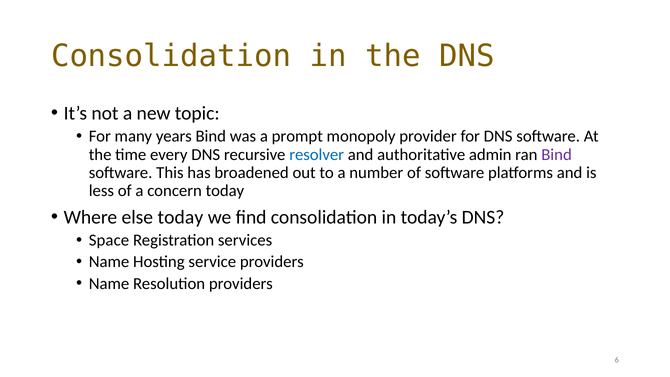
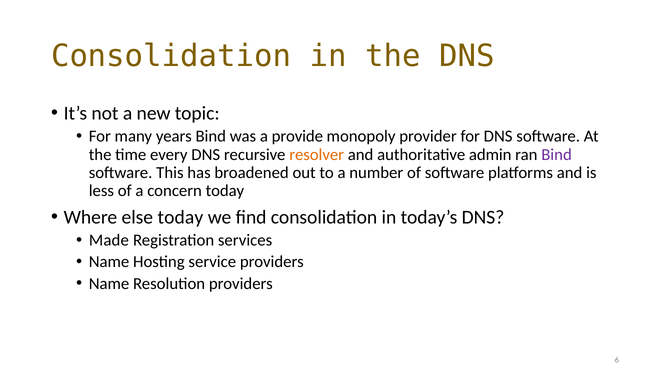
prompt: prompt -> provide (297, 136)
resolver colour: blue -> orange (317, 154)
Space: Space -> Made (109, 240)
